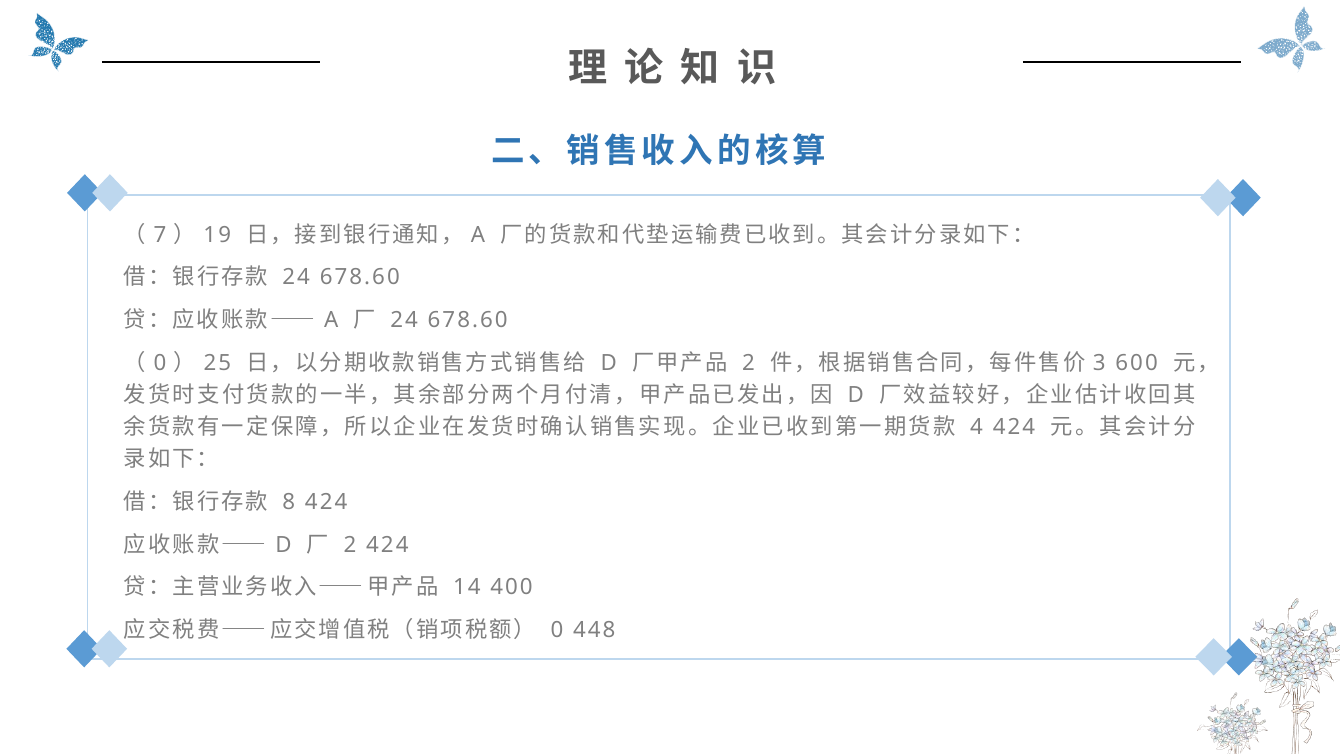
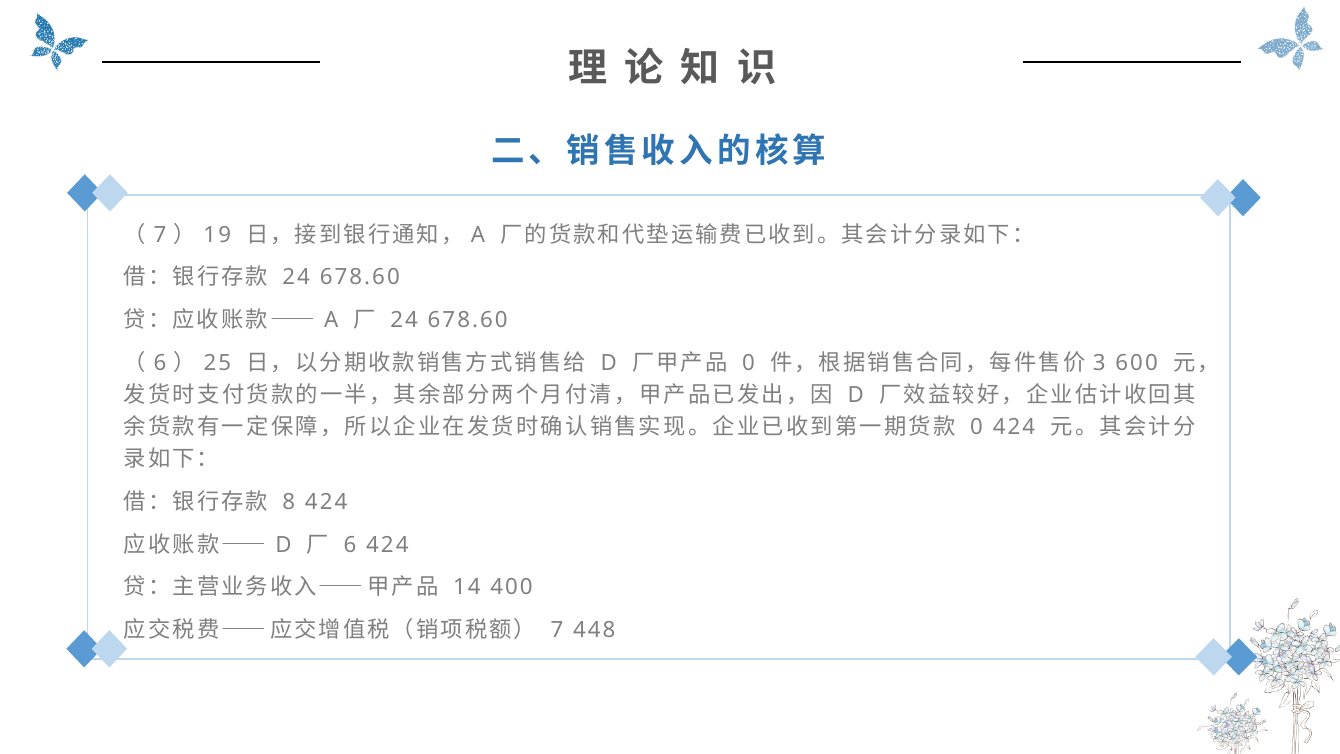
0: 0 -> 6 (160, 363)
2: 2 -> 0 (749, 363)
4: 4 -> 0 (976, 427)
2: 2 -> 6 (350, 545)
0: 0 -> 7 (557, 630)
